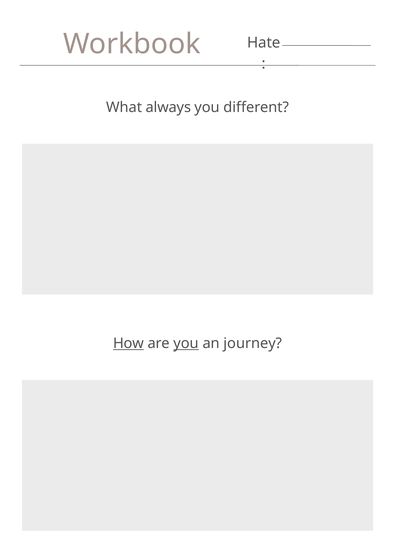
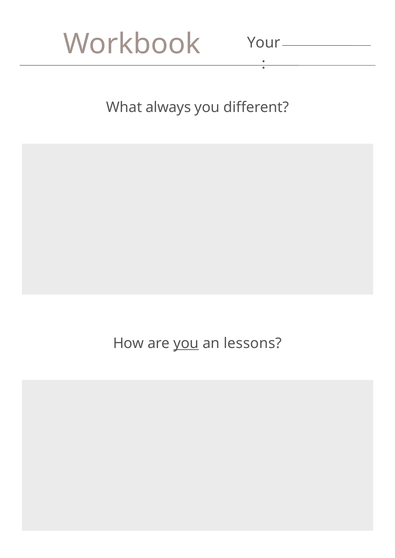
Hate: Hate -> Your (264, 43)
How underline: present -> none (128, 344)
journey: journey -> lessons (253, 344)
